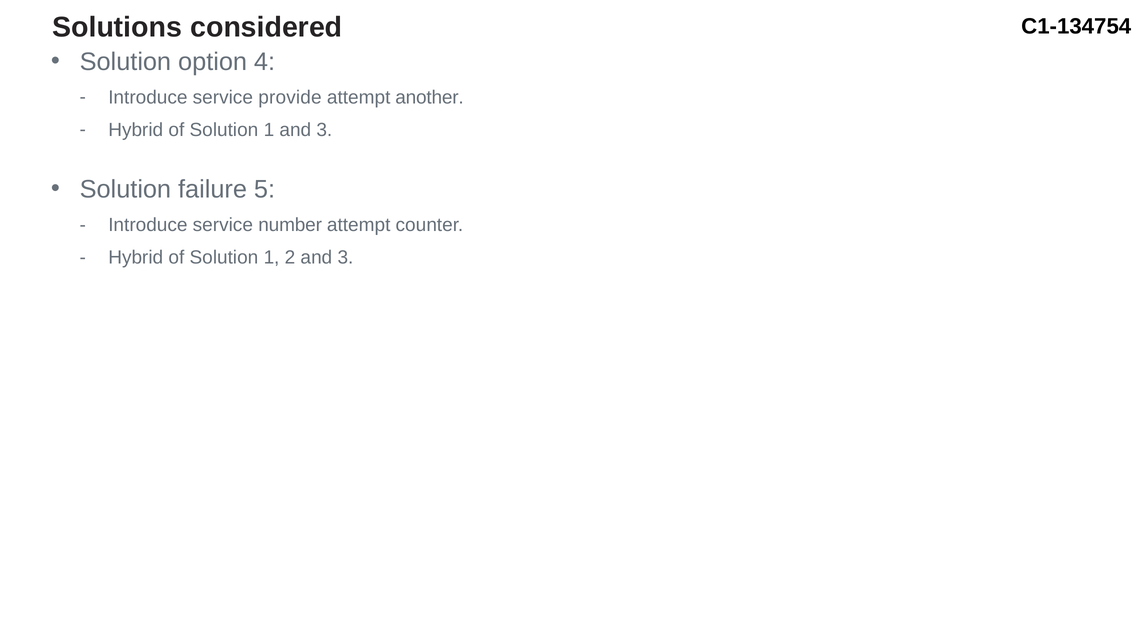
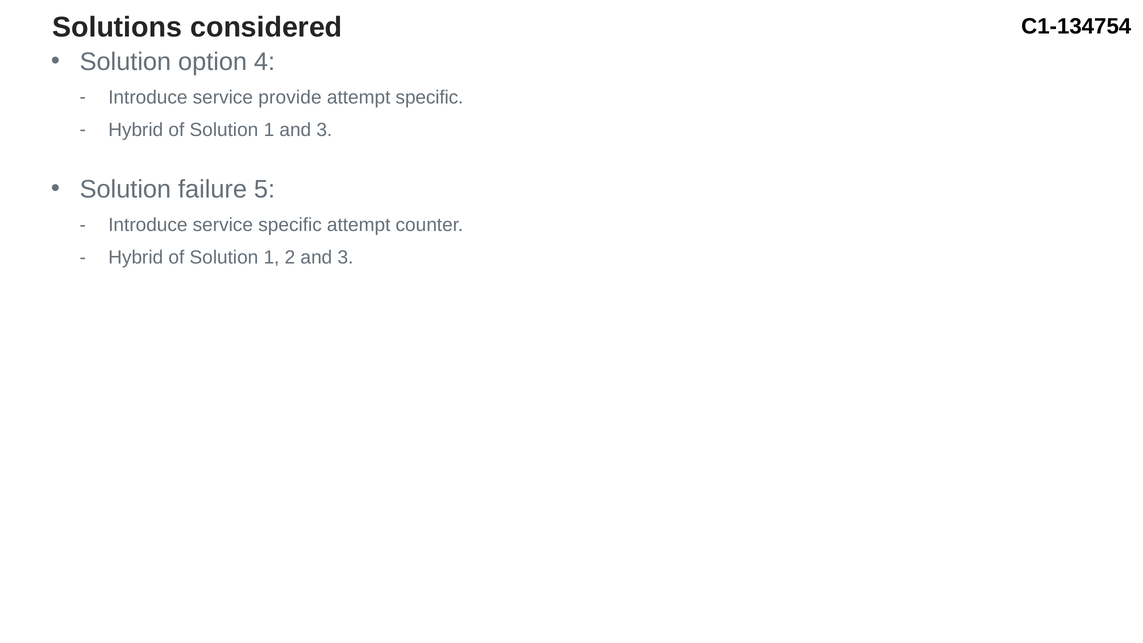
attempt another: another -> specific (429, 97)
service number: number -> specific (290, 225)
